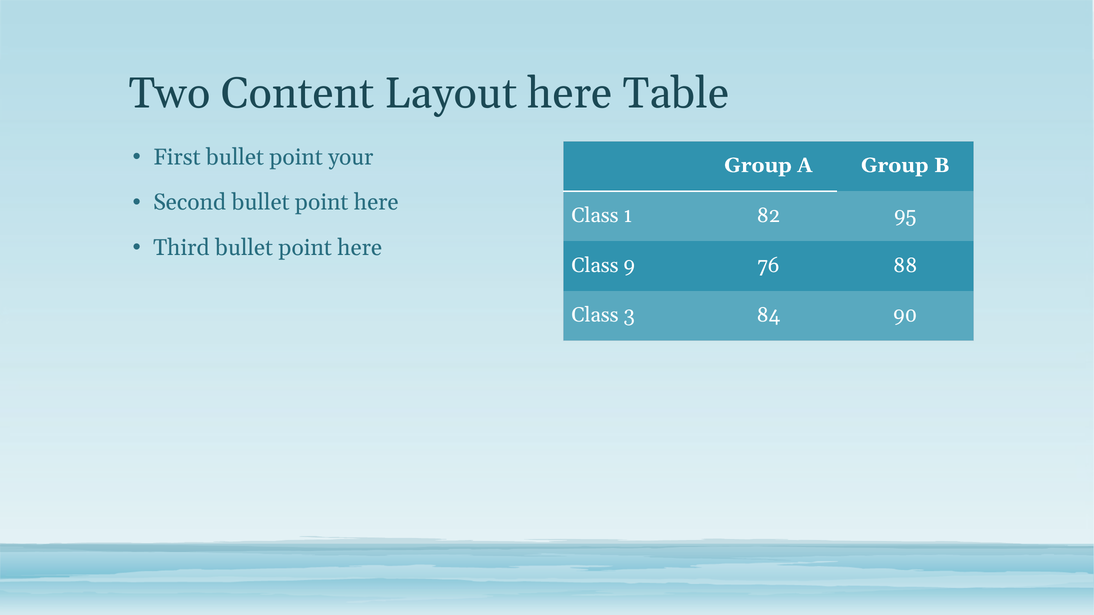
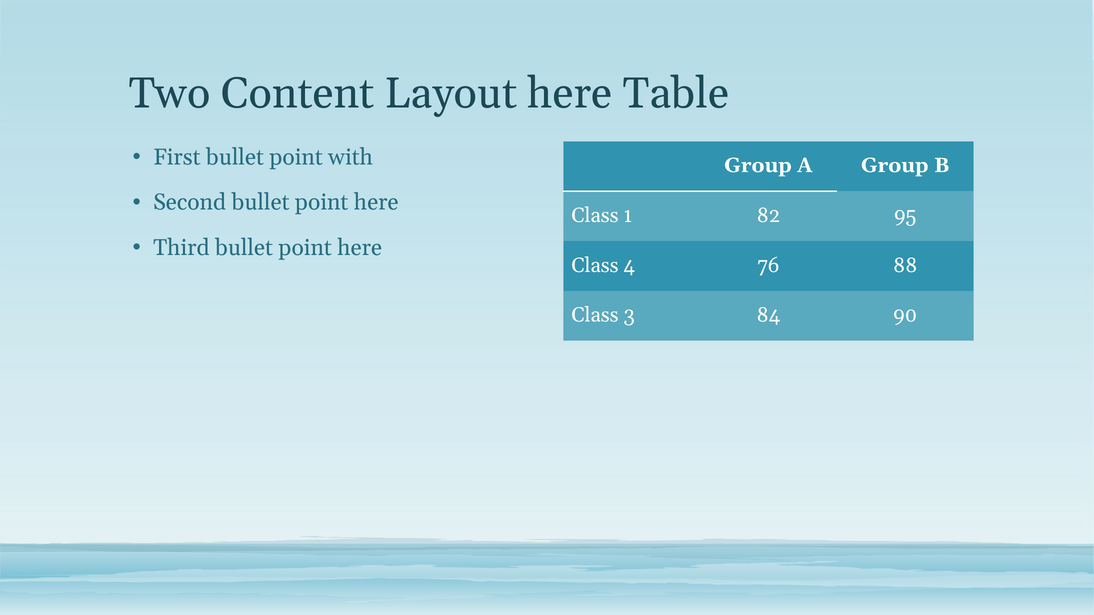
your: your -> with (351, 157)
9: 9 -> 4 (629, 265)
